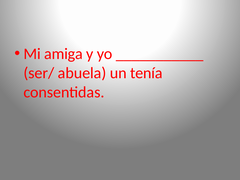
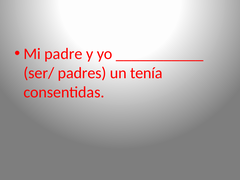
amiga: amiga -> padre (63, 54)
abuela: abuela -> padres (82, 73)
